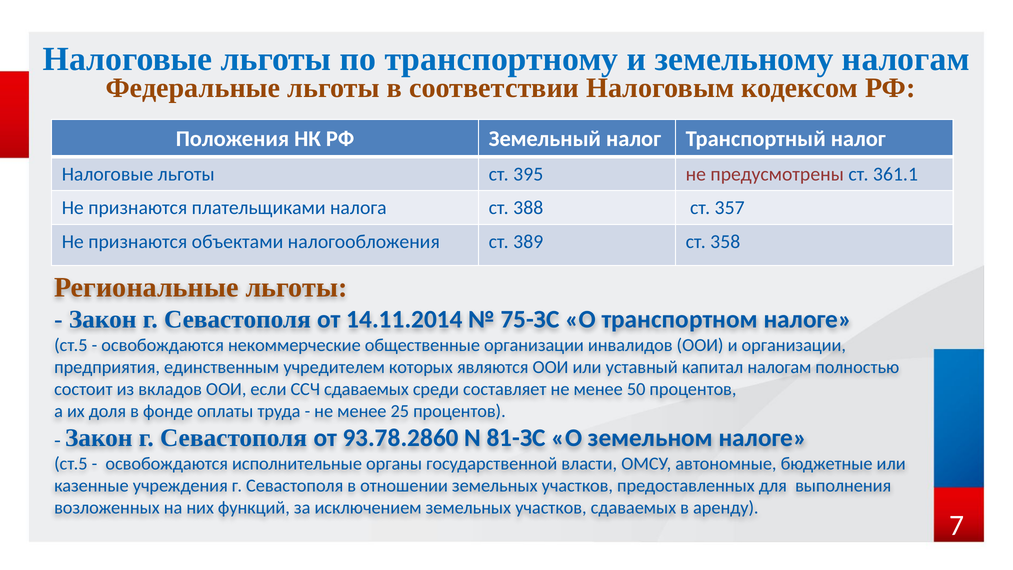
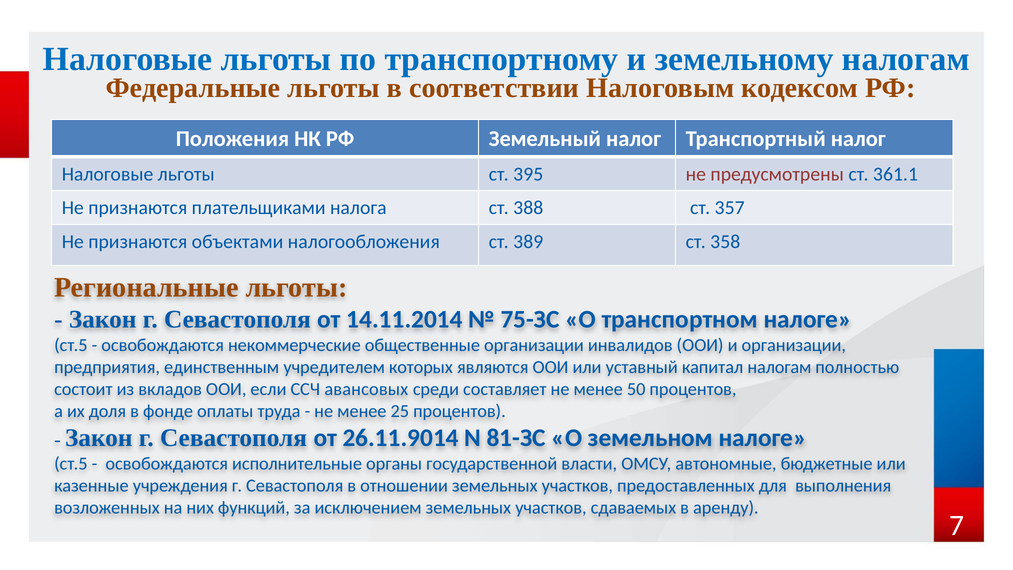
ССЧ сдаваемых: сдаваемых -> авансовых (366, 389)
93.78.2860: 93.78.2860 -> 26.11.9014 (401, 438)
